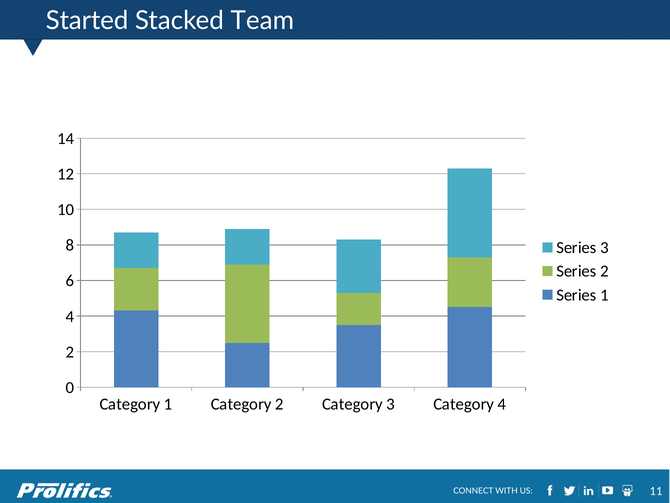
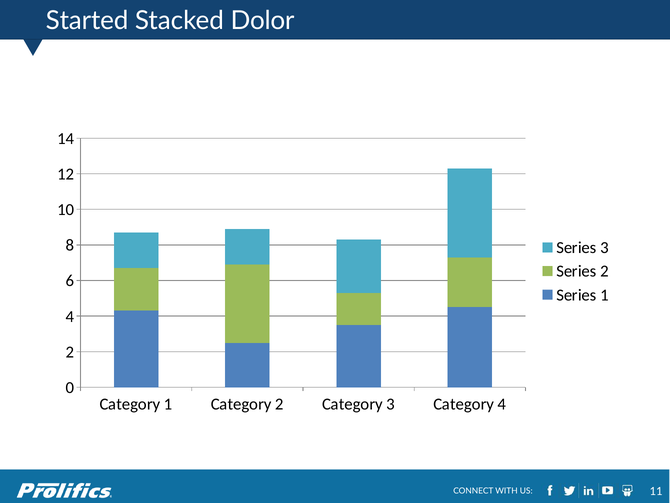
Team: Team -> Dolor (262, 21)
